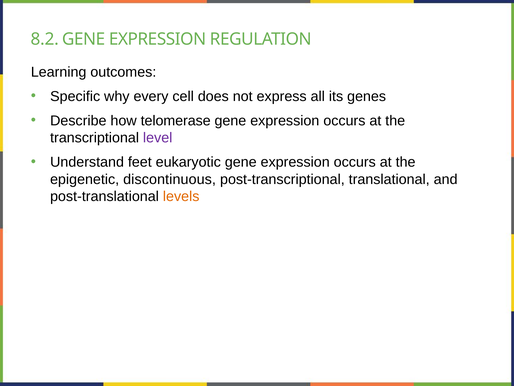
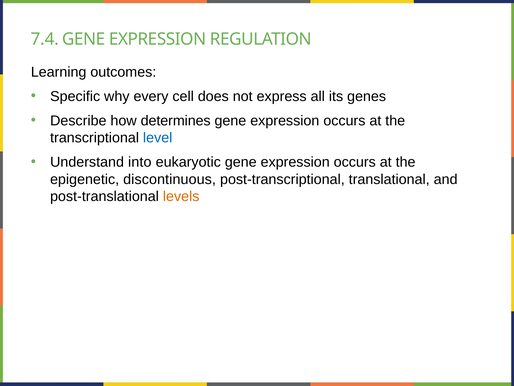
8.2: 8.2 -> 7.4 (45, 39)
telomerase: telomerase -> determines (176, 120)
level colour: purple -> blue (158, 138)
feet: feet -> into (140, 162)
